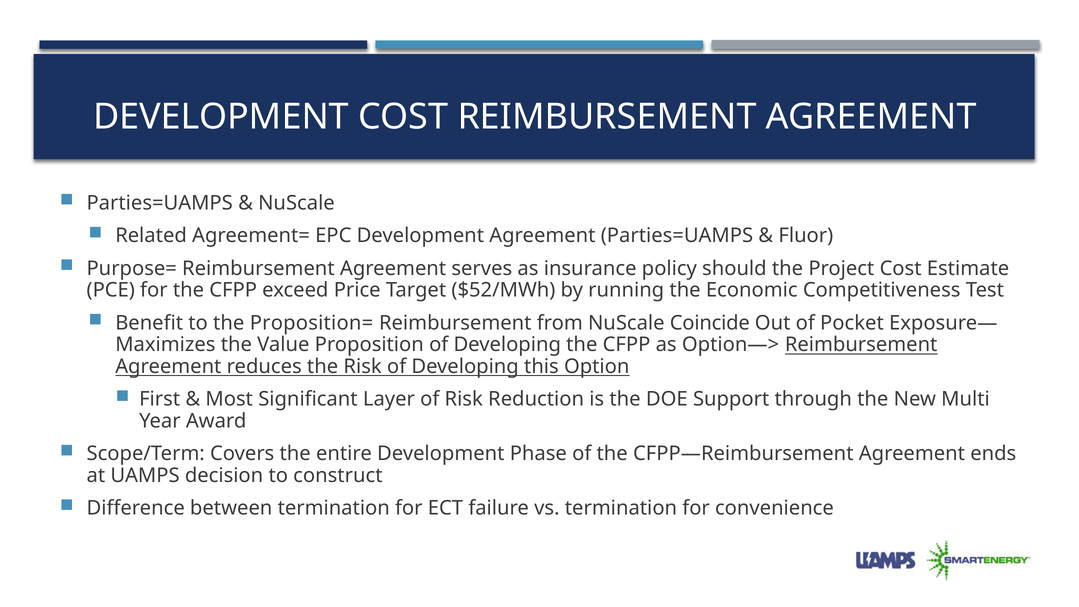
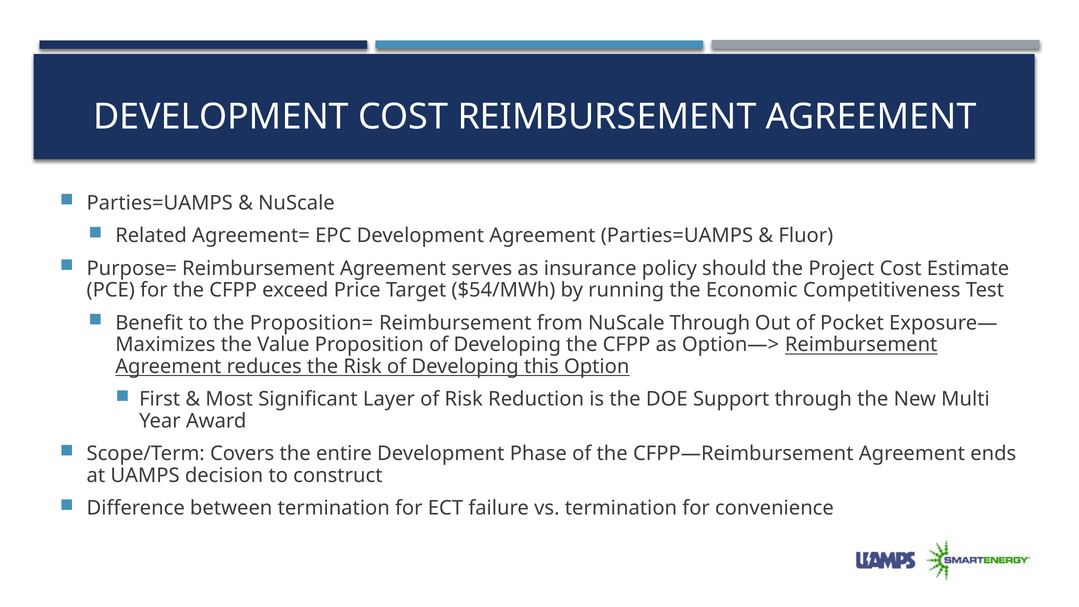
$52/MWh: $52/MWh -> $54/MWh (503, 290)
NuScale Coincide: Coincide -> Through (710, 323)
